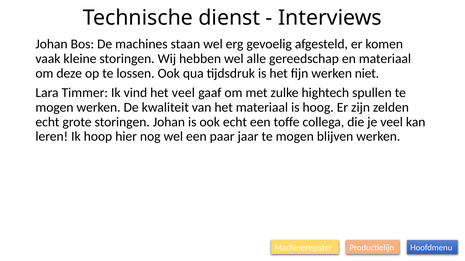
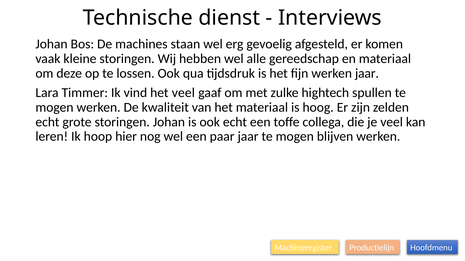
werken niet: niet -> jaar (367, 73)
